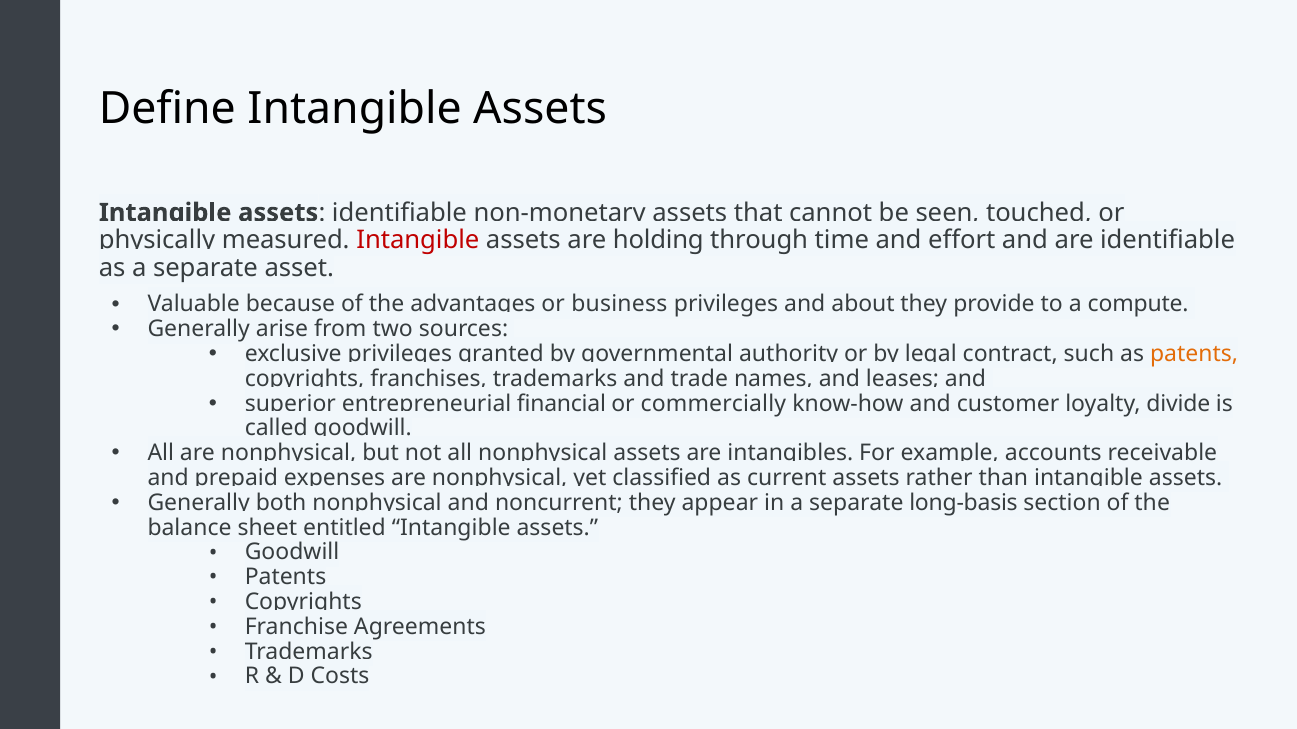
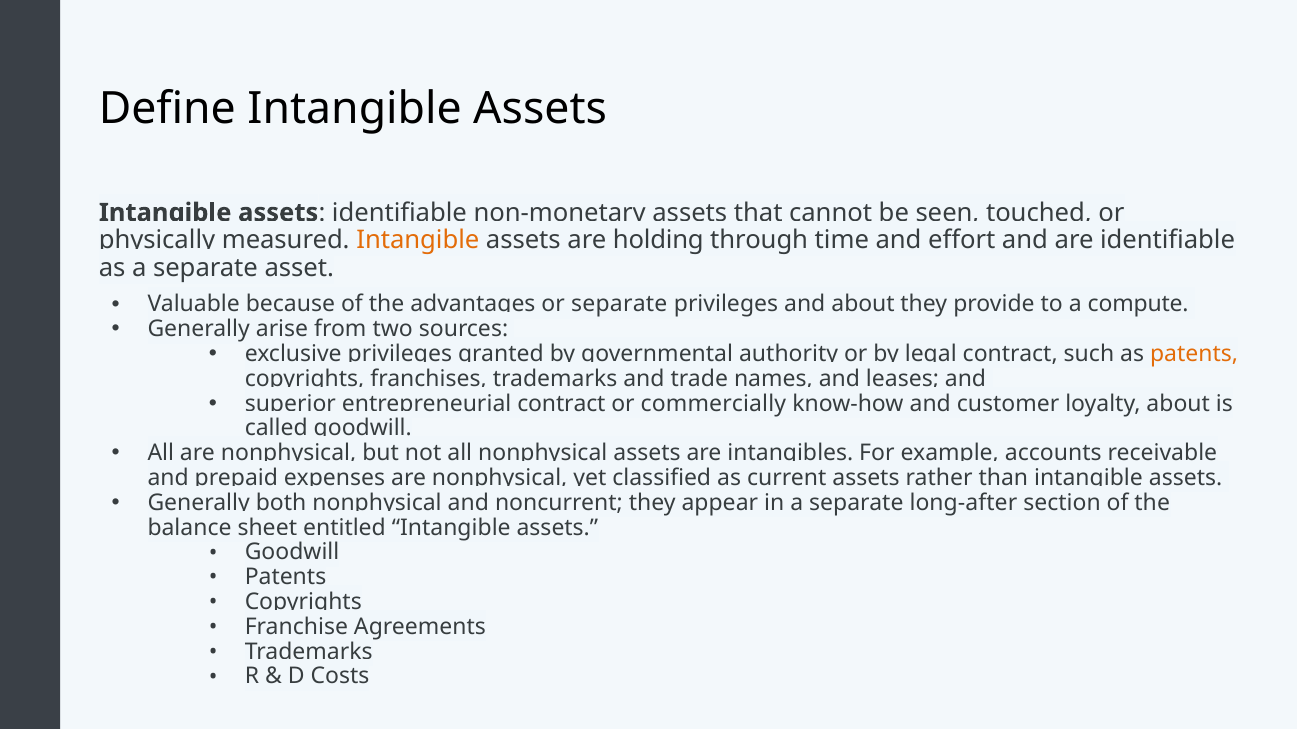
Intangible colour: red -> orange (418, 241)
or business: business -> separate (619, 305)
financial: financial -> contract (561, 404)
loyalty divide: divide -> about (1178, 404)
long-basis: long-basis -> long-after (963, 503)
